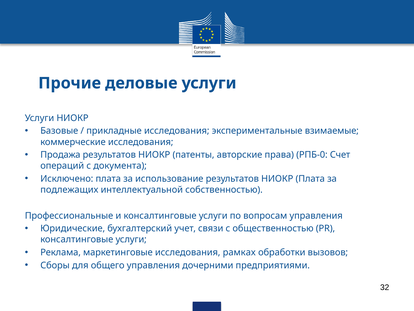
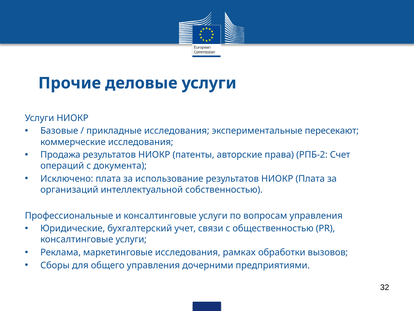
взимаемые: взимаемые -> пересекают (332, 131)
РПБ-0: РПБ-0 -> РПБ-2 (312, 155)
подлежащих: подлежащих -> организаций (69, 190)
